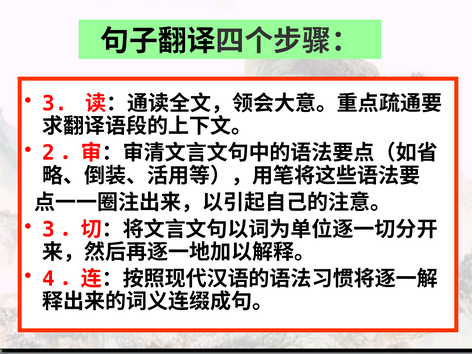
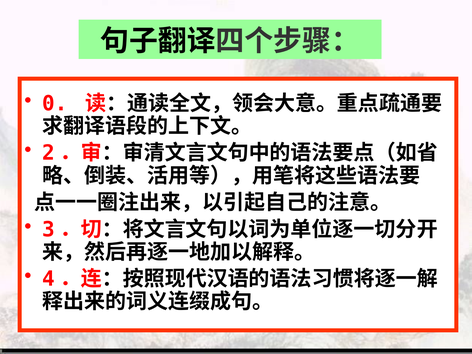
3: 3 -> 0 (55, 104)
